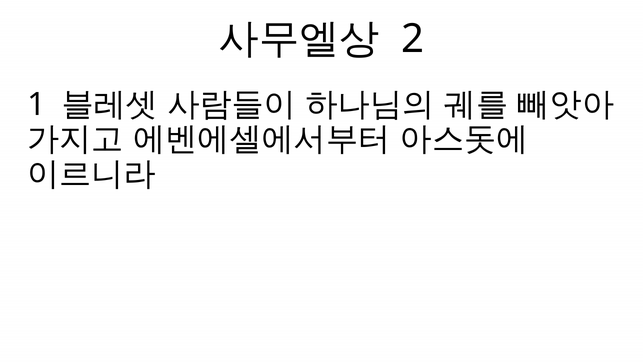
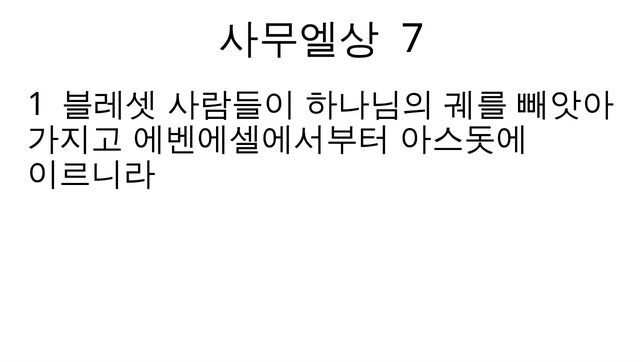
2: 2 -> 7 (413, 39)
